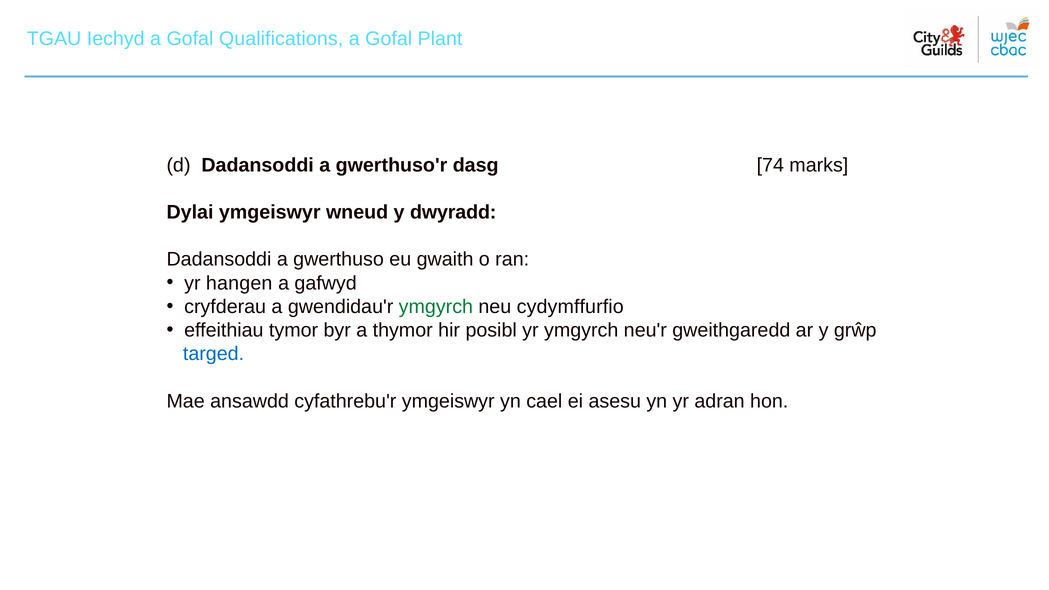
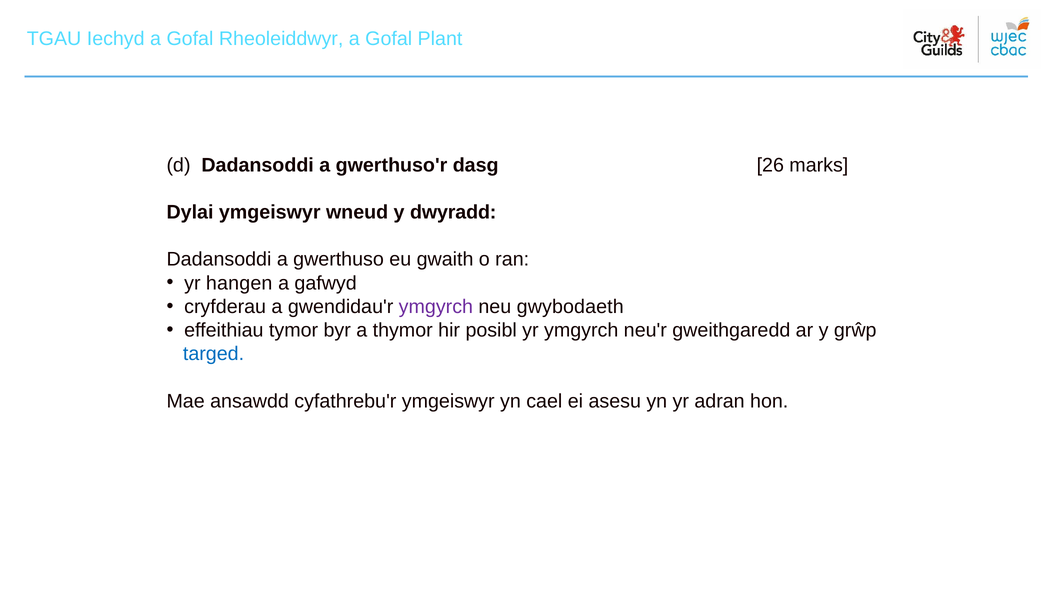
Qualifications: Qualifications -> Rheoleiddwyr (281, 39)
74: 74 -> 26 (770, 165)
ymgyrch colour: green -> purple (436, 307)
cydymffurfio: cydymffurfio -> gwybodaeth (570, 307)
